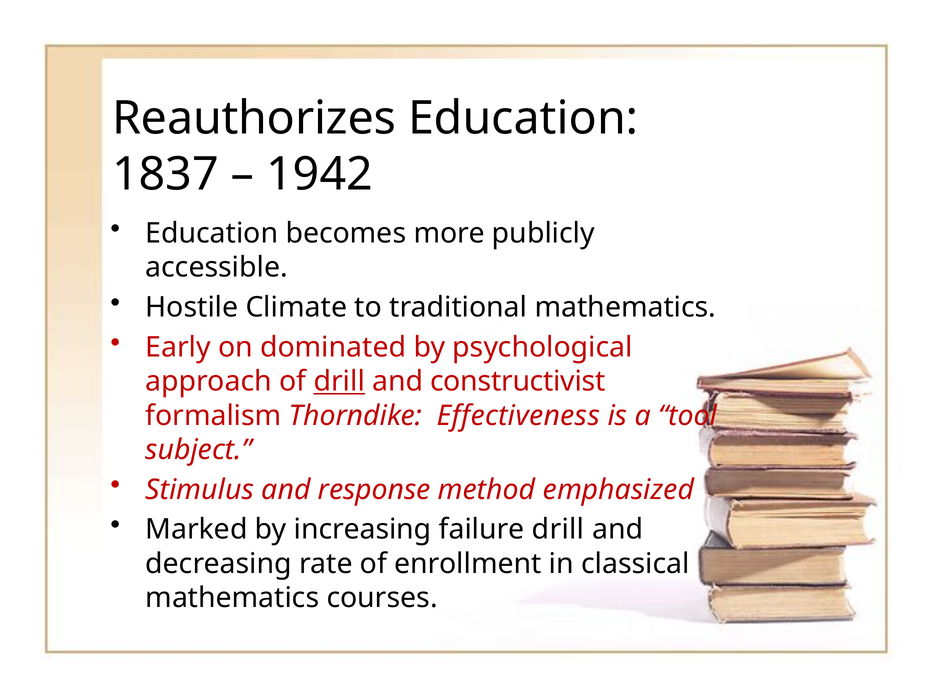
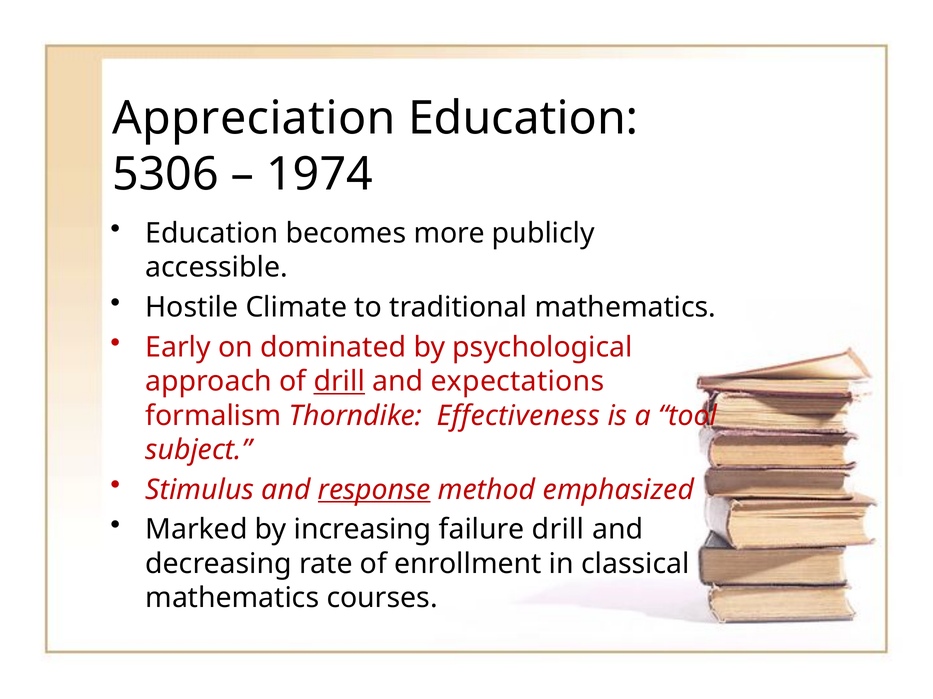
Reauthorizes: Reauthorizes -> Appreciation (254, 118)
1837: 1837 -> 5306 (165, 174)
1942: 1942 -> 1974 (320, 174)
constructivist: constructivist -> expectations (517, 382)
response underline: none -> present (374, 490)
